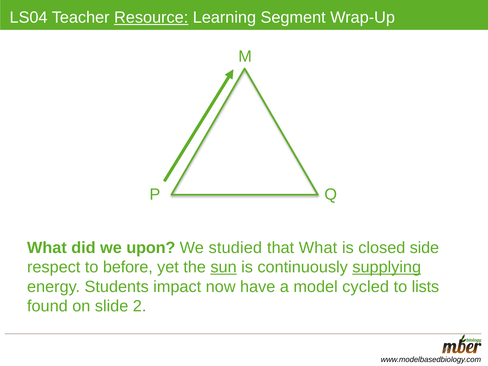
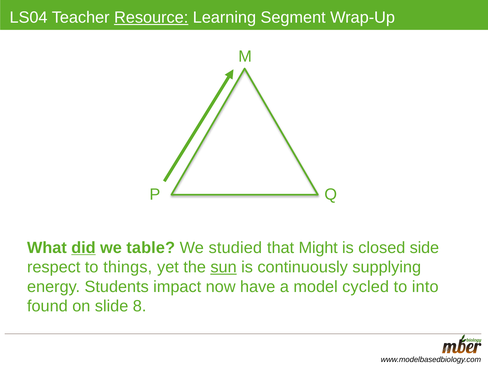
did underline: none -> present (83, 248)
upon: upon -> table (151, 248)
that What: What -> Might (318, 248)
before: before -> things (128, 267)
supplying underline: present -> none (387, 267)
lists: lists -> into (425, 287)
2: 2 -> 8 (140, 306)
